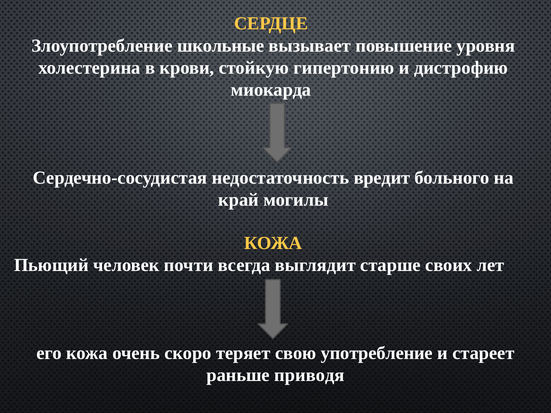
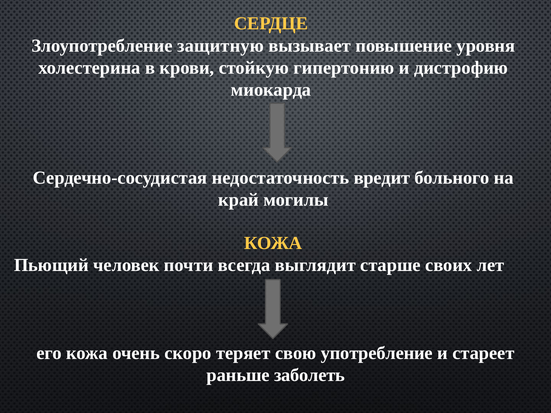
школьные: школьные -> защитную (220, 46)
приводя: приводя -> заболеть (309, 375)
